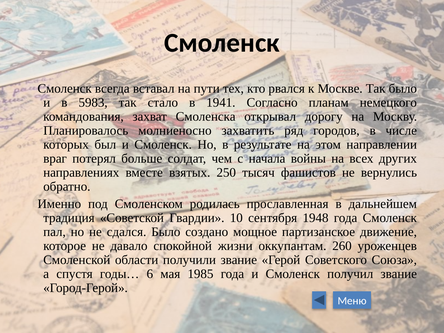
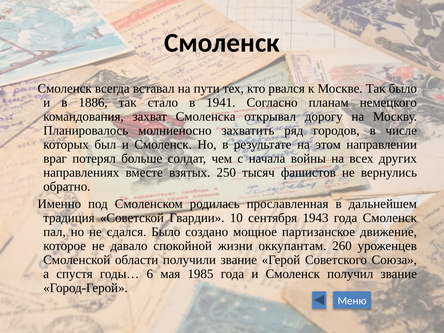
5983: 5983 -> 1886 (93, 103)
1948: 1948 -> 1943 (316, 218)
